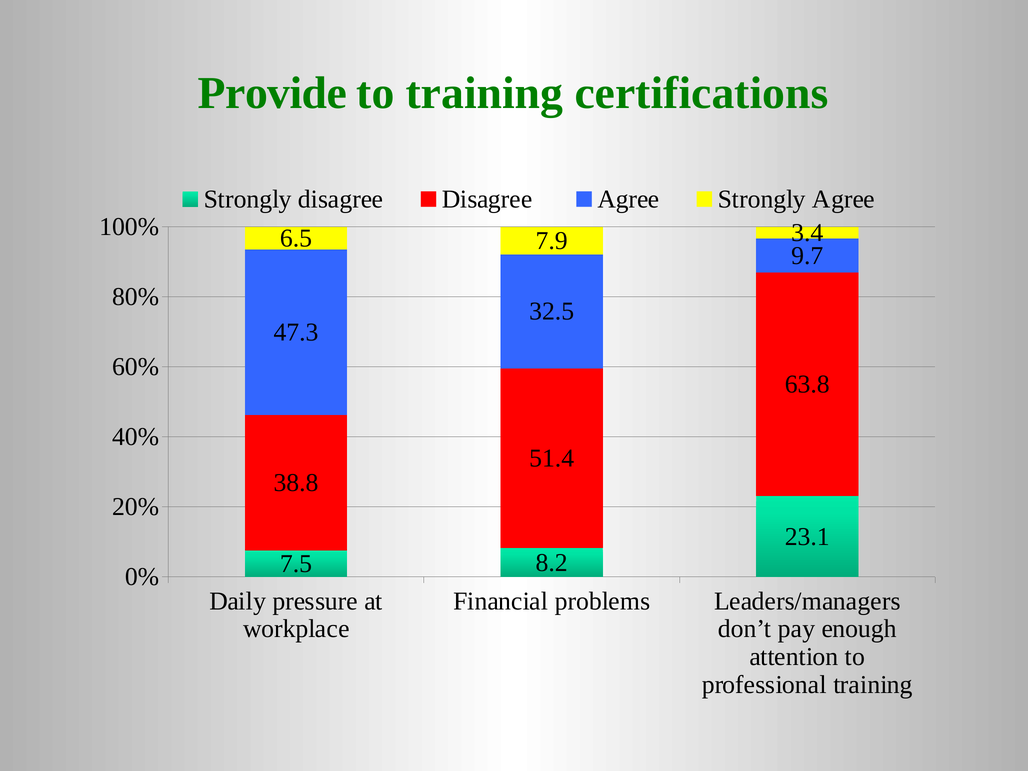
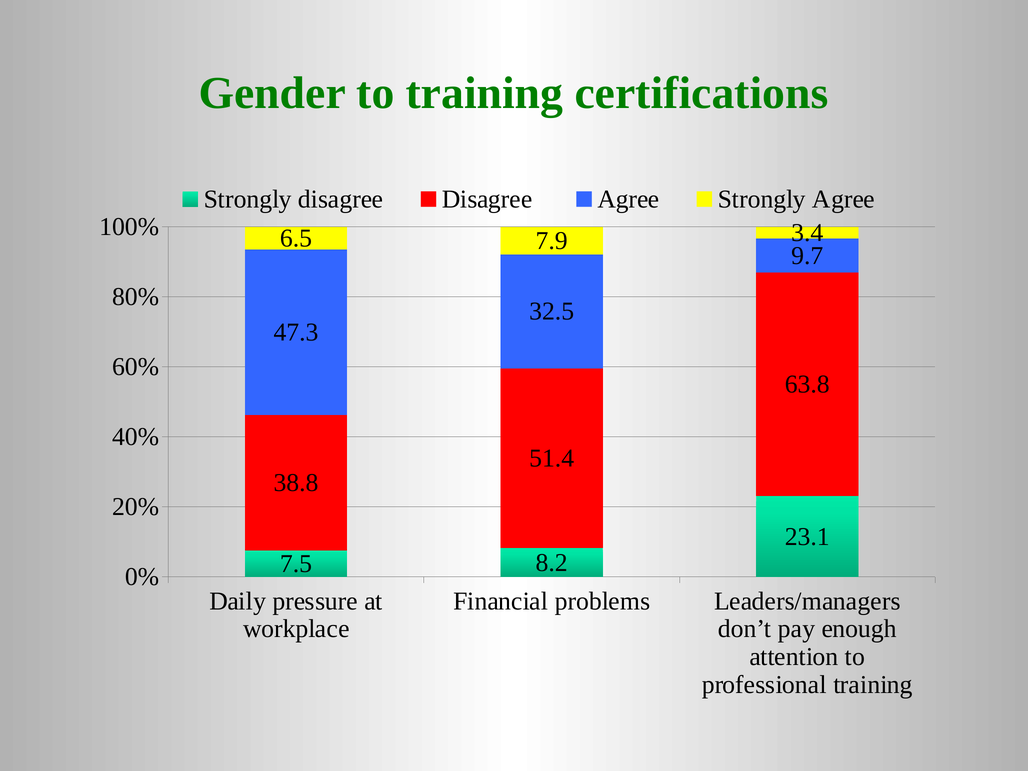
Provide: Provide -> Gender (272, 93)
